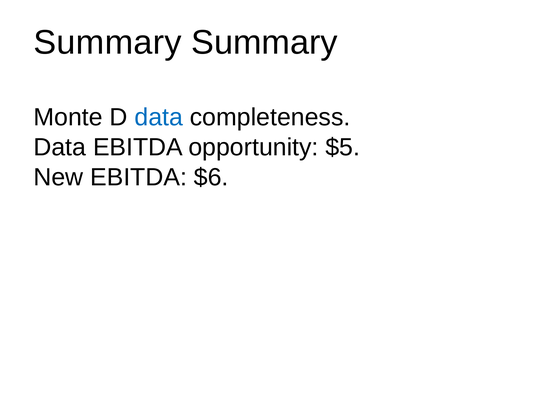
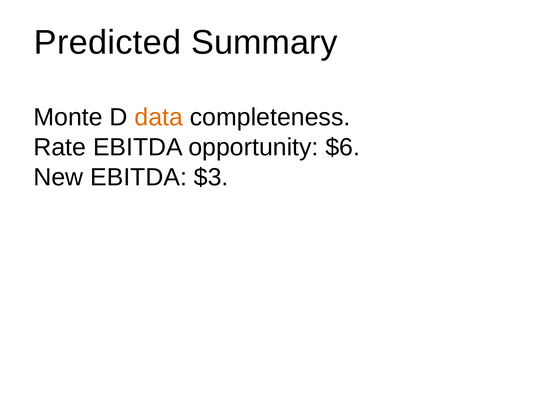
Summary: Summary -> Predicted (108, 43)
data colour: blue -> orange (159, 117)
Data: Data -> Rate (60, 147)
$5: $5 -> $6 (343, 147)
$6: $6 -> $3 (211, 177)
